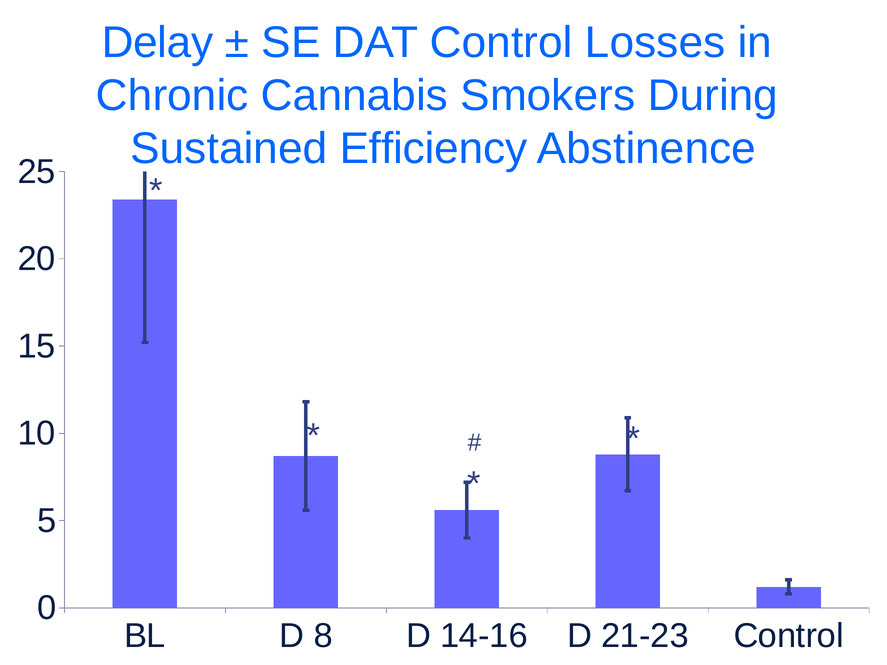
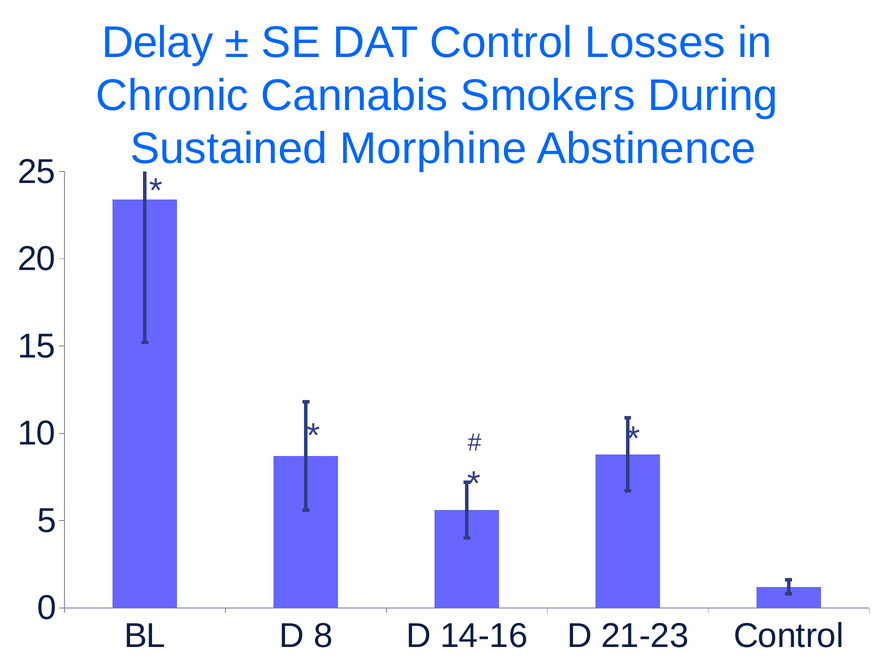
Efficiency: Efficiency -> Morphine (433, 149)
